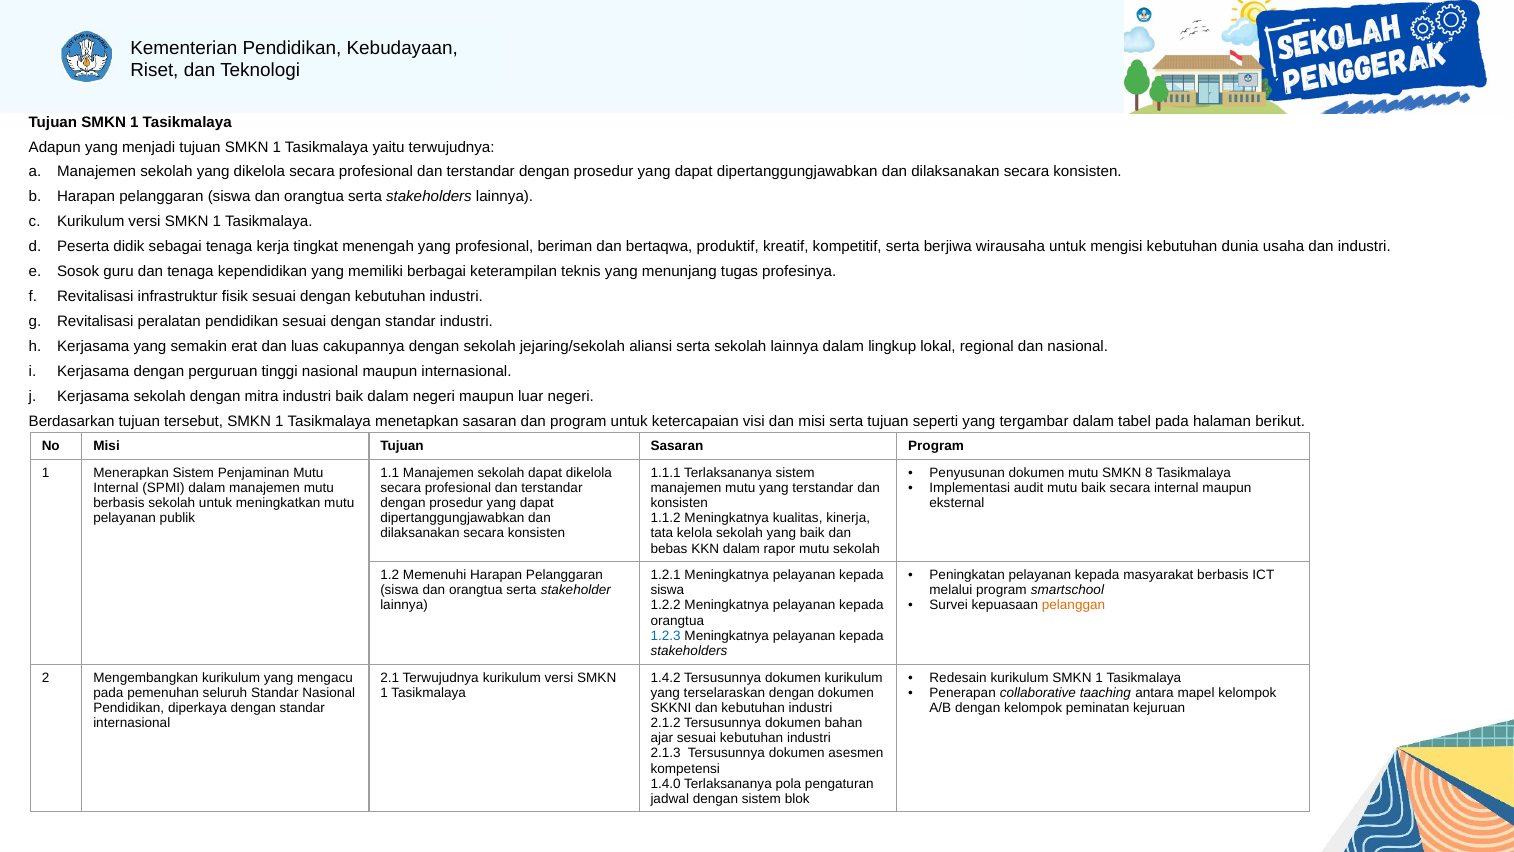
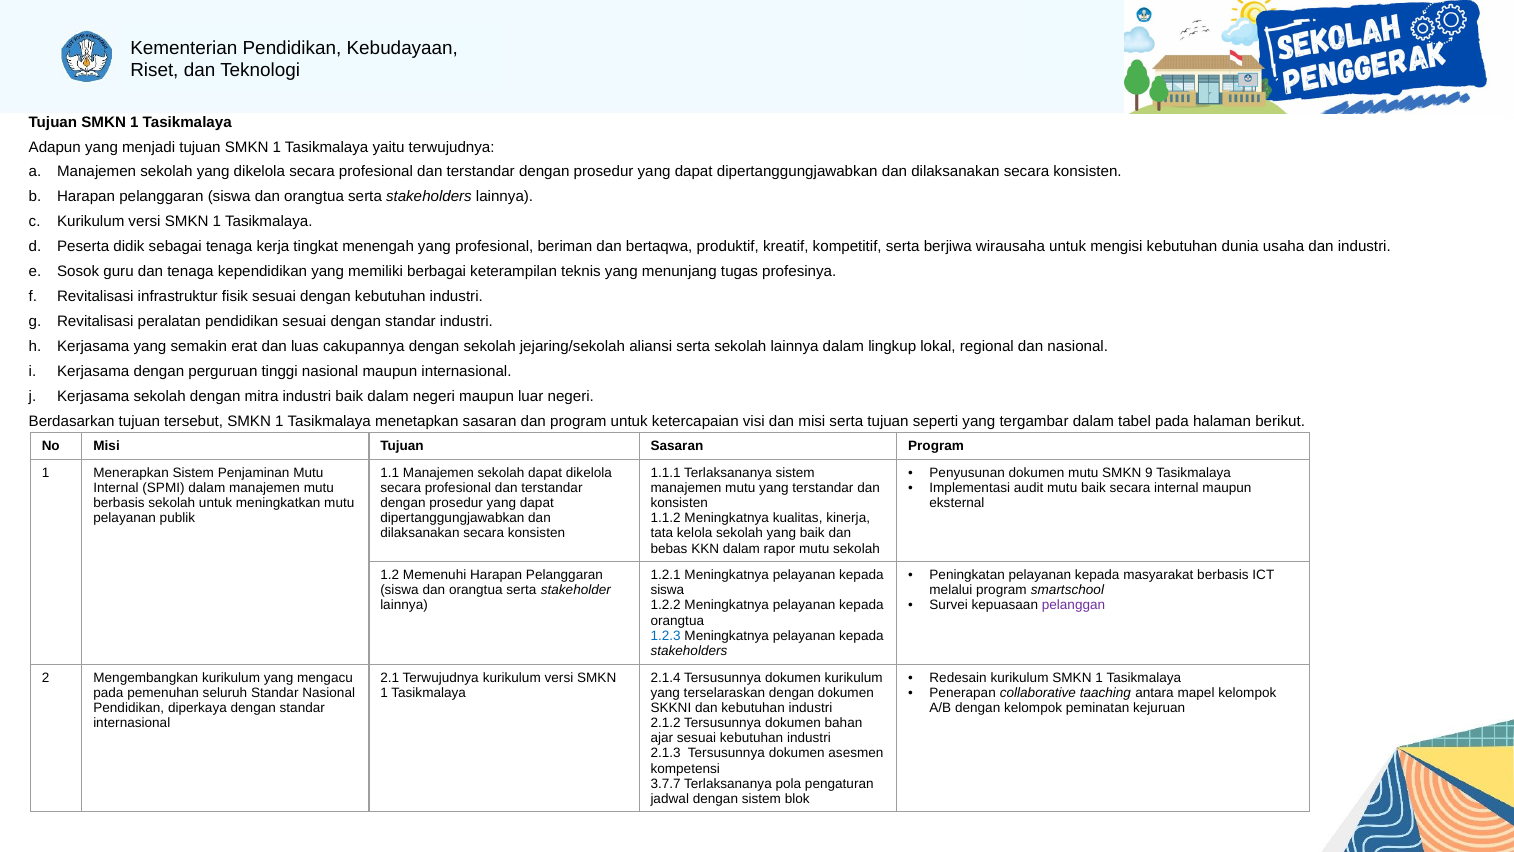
8: 8 -> 9 (1149, 473)
pelanggan colour: orange -> purple (1073, 605)
1.4.2: 1.4.2 -> 2.1.4 (666, 677)
1.4.0: 1.4.0 -> 3.7.7 (666, 783)
